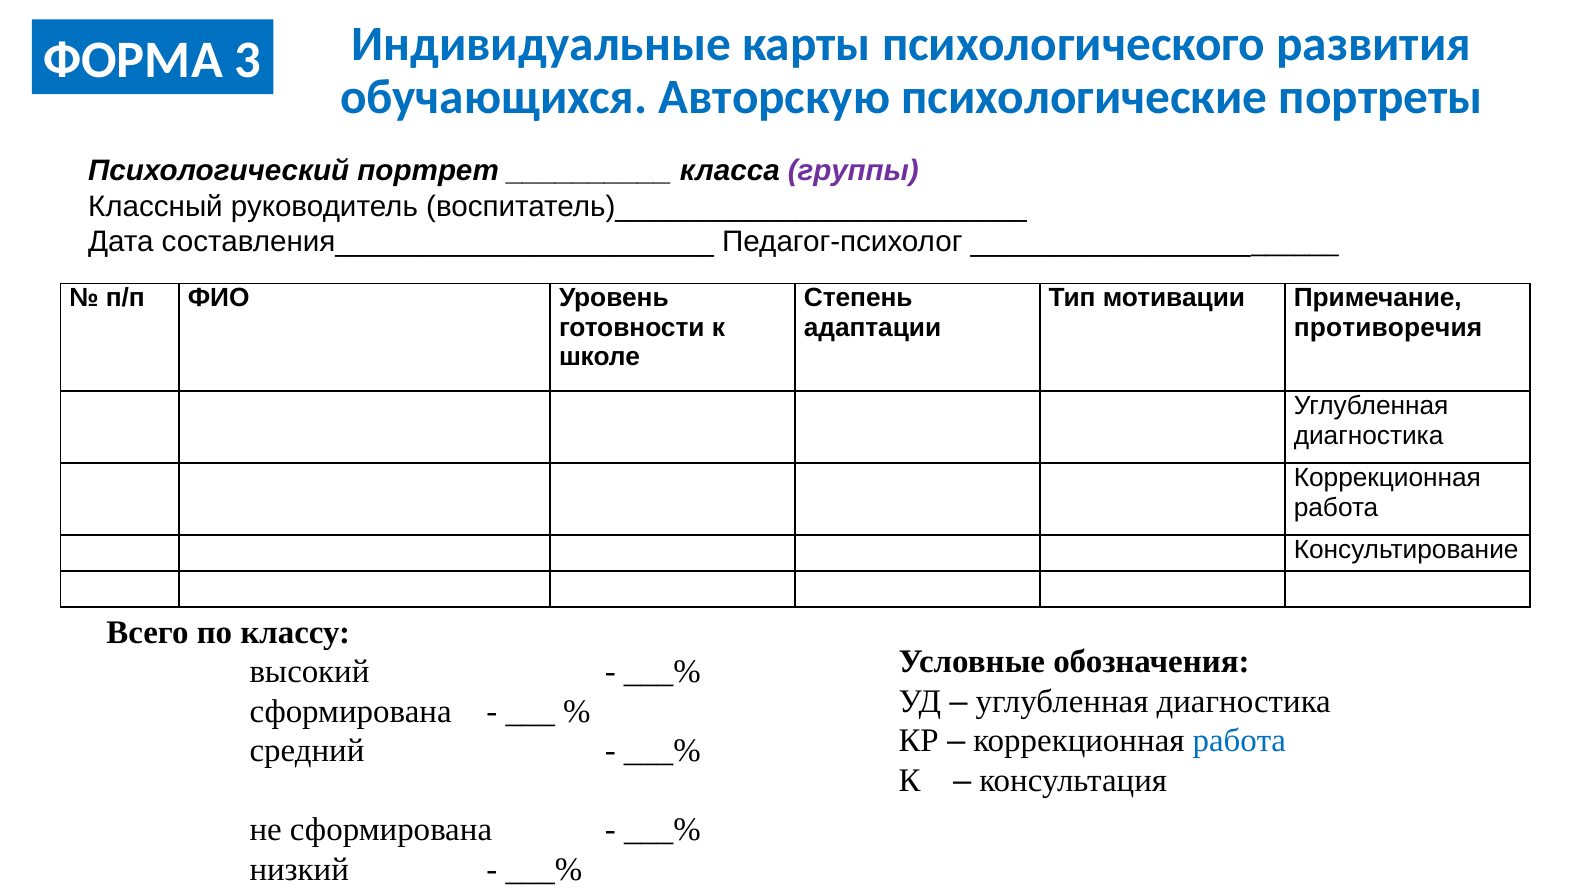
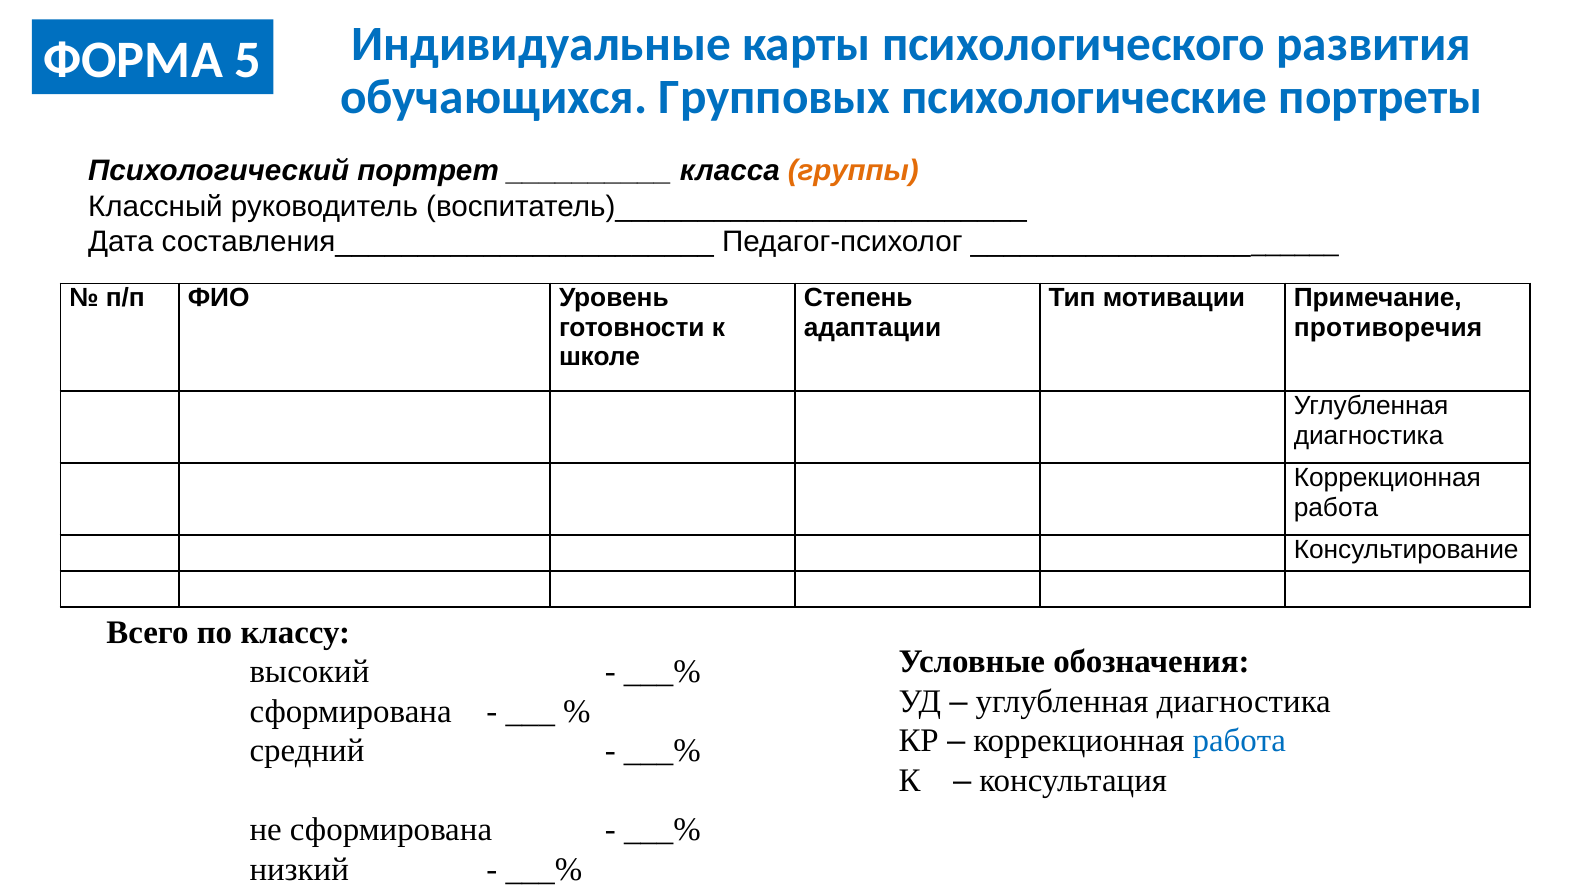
3: 3 -> 5 (248, 60)
Авторскую: Авторскую -> Групповых (775, 98)
группы colour: purple -> orange (853, 171)
